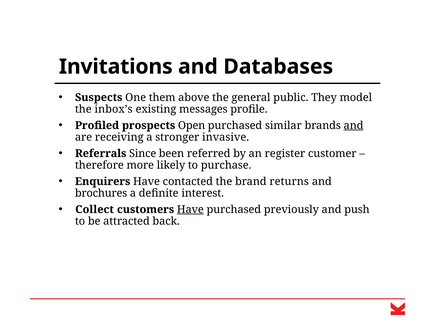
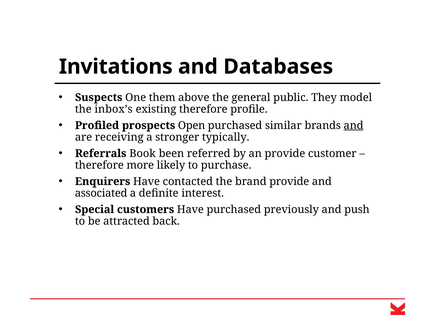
existing messages: messages -> therefore (203, 109)
invasive: invasive -> typically (226, 137)
Since: Since -> Book (143, 154)
an register: register -> provide (285, 154)
brand returns: returns -> provide (289, 182)
brochures: brochures -> associated (101, 193)
Collect: Collect -> Special (95, 210)
Have underline: present -> none (190, 210)
